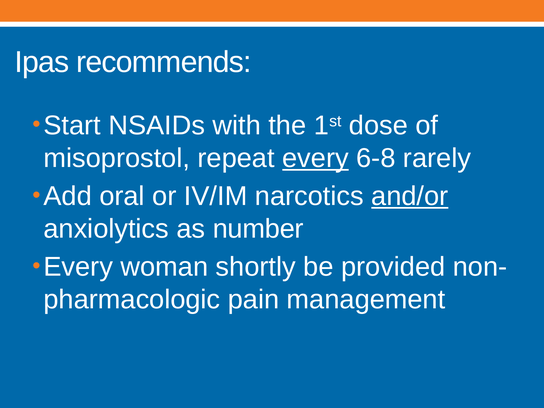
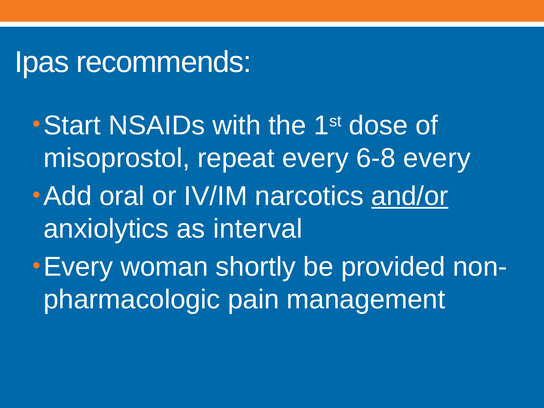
every underline: present -> none (315, 158)
6-8 rarely: rarely -> every (437, 158)
number: number -> interval (258, 229)
